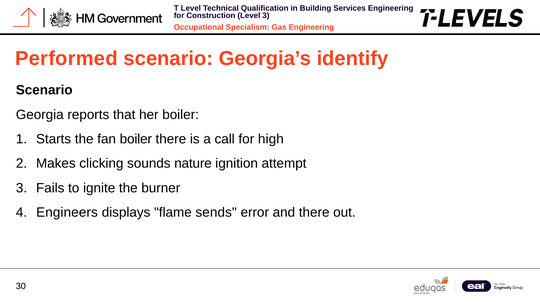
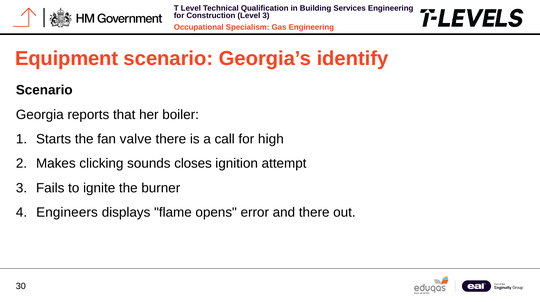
Performed: Performed -> Equipment (67, 59)
fan boiler: boiler -> valve (136, 139)
nature: nature -> closes (193, 163)
sends: sends -> opens (216, 212)
